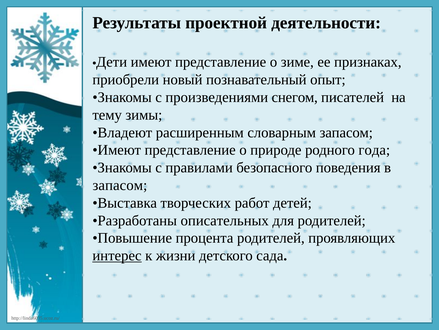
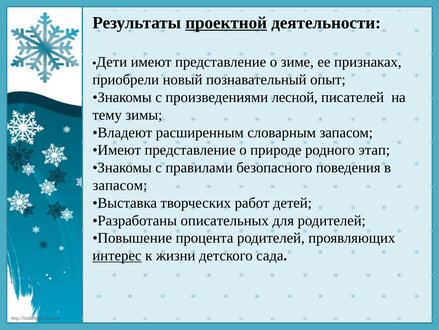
проектной underline: none -> present (226, 23)
снегом: снегом -> лесной (295, 97)
года: года -> этап (374, 150)
